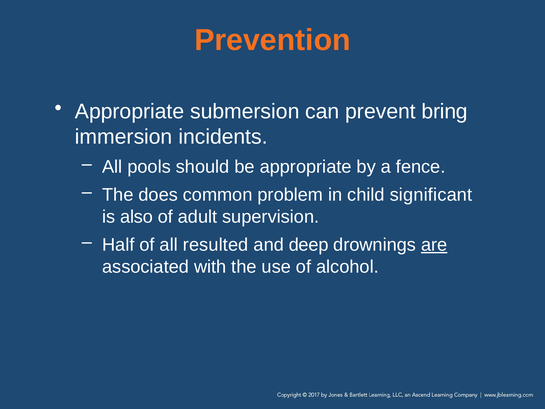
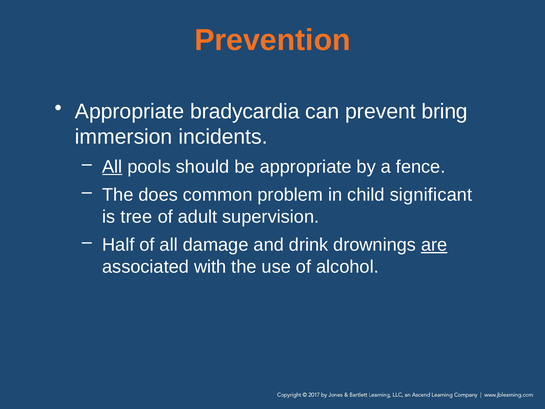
submersion: submersion -> bradycardia (245, 111)
All underline: none -> present (112, 167)
also: also -> tree (136, 217)
resulted: resulted -> damage (216, 245)
deep: deep -> drink (309, 245)
